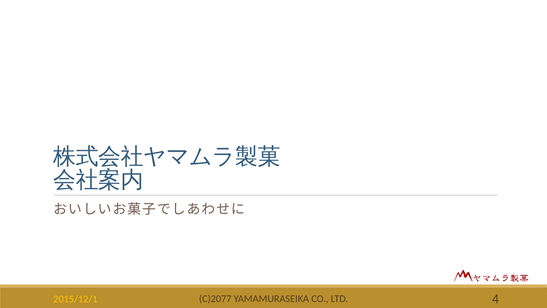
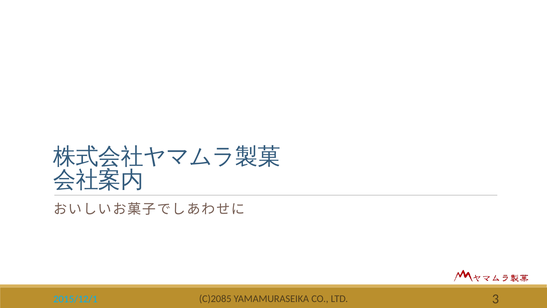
C)2077: C)2077 -> C)2085 (215, 299)
4: 4 -> 3 (495, 299)
2015/12/1 colour: yellow -> light blue (75, 299)
